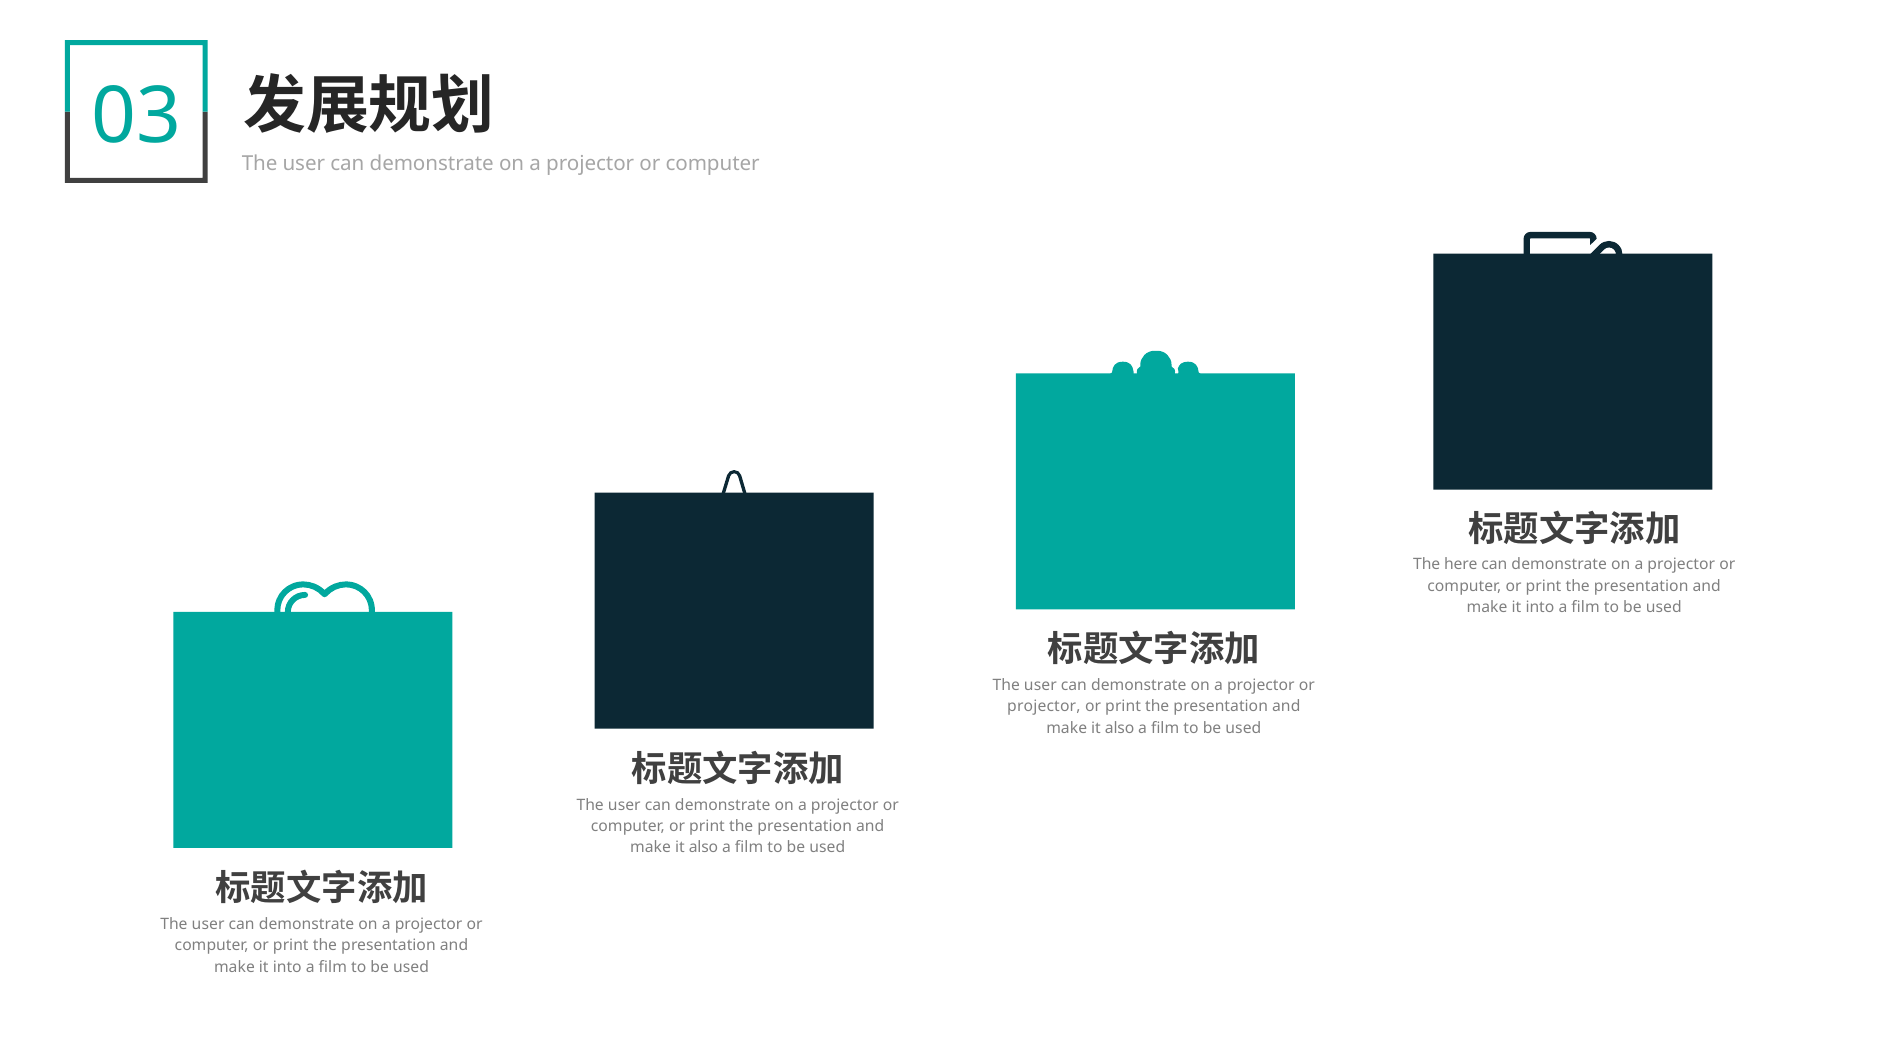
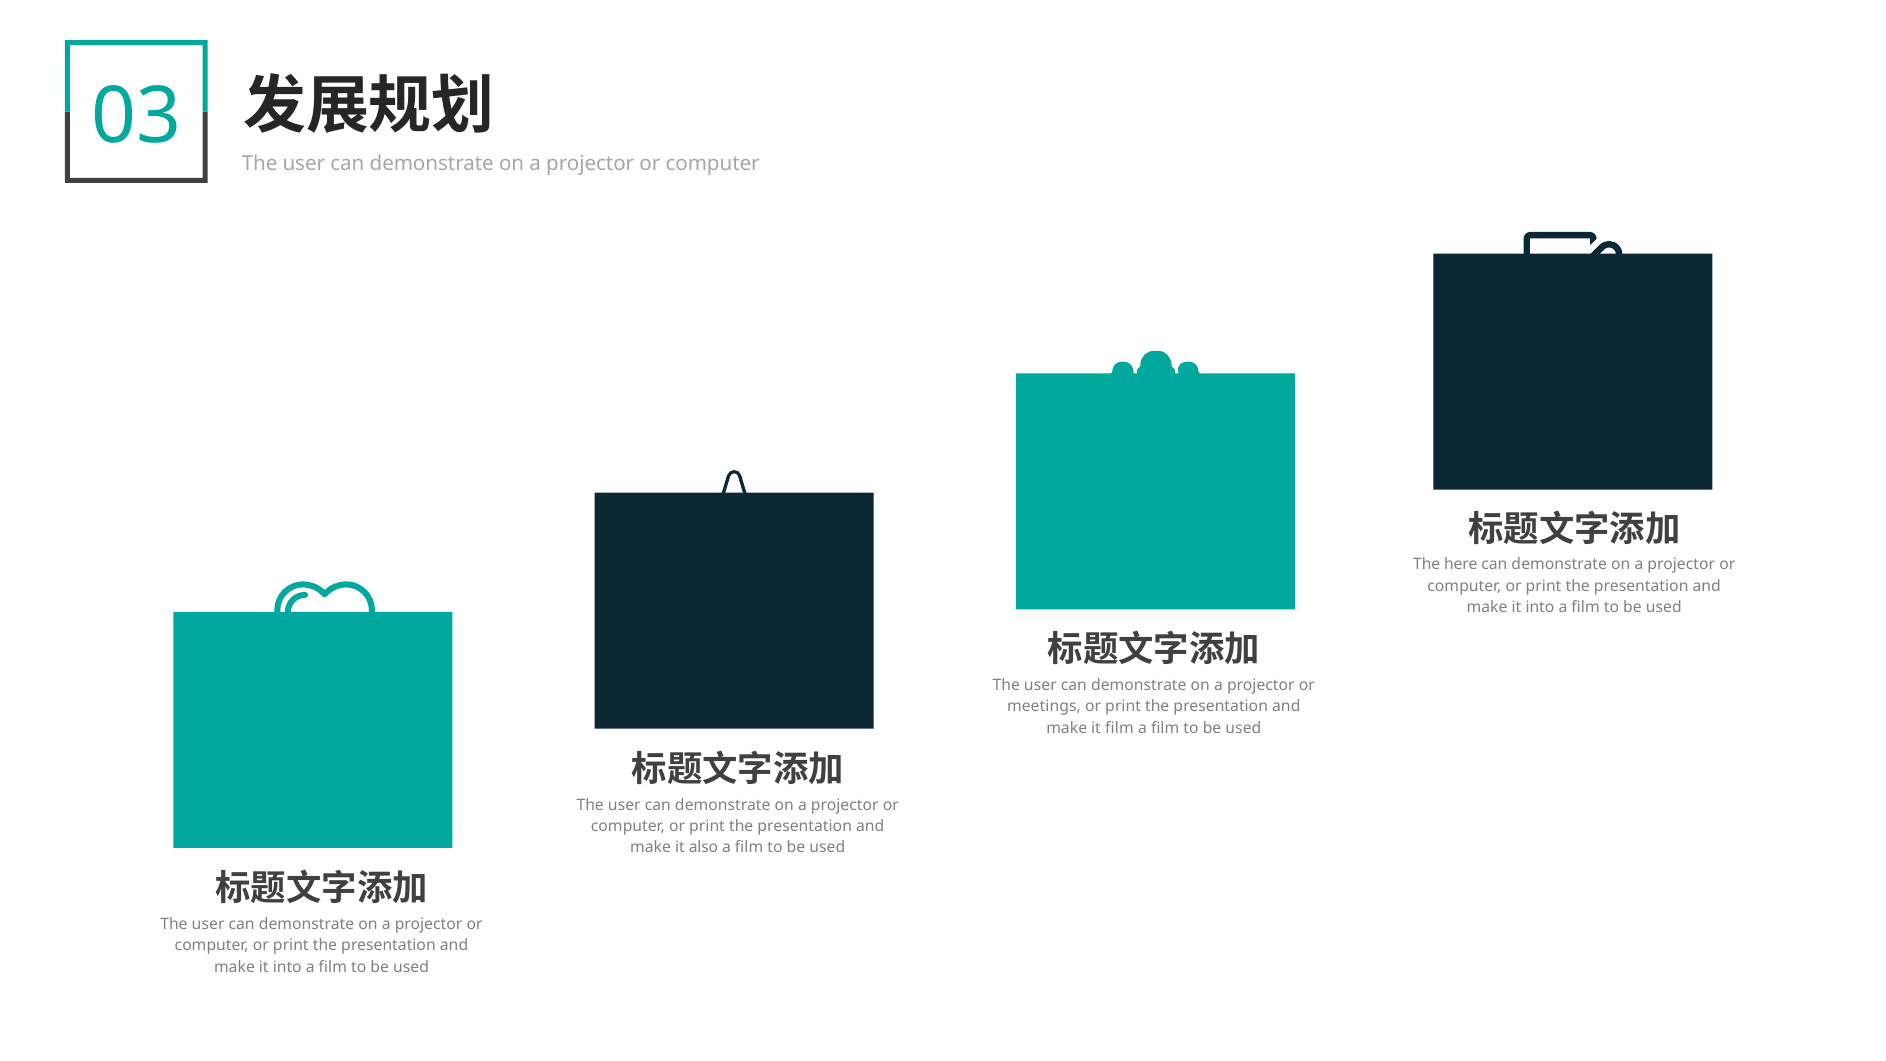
projector: projector -> meetings (1044, 706)
also: also -> film (1119, 728)
